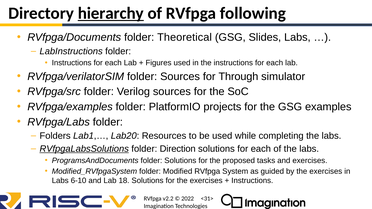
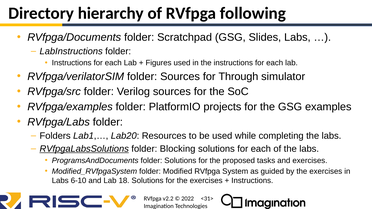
hierarchy underline: present -> none (111, 13)
Theoretical: Theoretical -> Scratchpad (185, 37)
Direction: Direction -> Blocking (178, 149)
